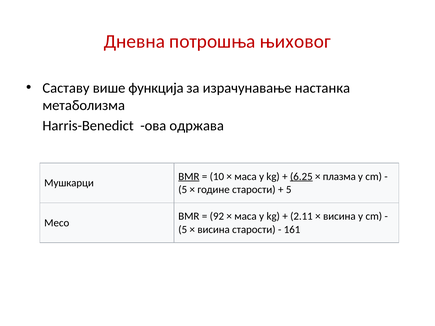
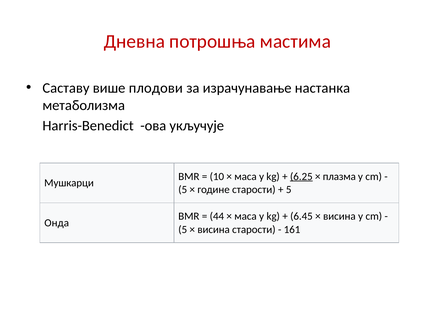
њиховог: њиховог -> мастима (295, 42)
функција: функција -> плодови (156, 88)
одржава: одржава -> укључује (197, 126)
BMR underline: present -> none (189, 177)
92: 92 -> 44 (217, 216)
2.11: 2.11 -> 6.45 (301, 216)
Месо: Месо -> Онда (57, 223)
